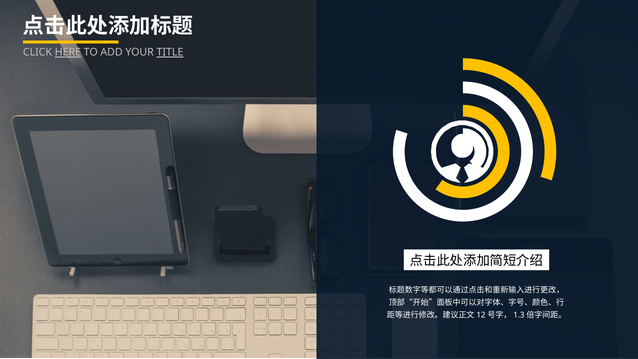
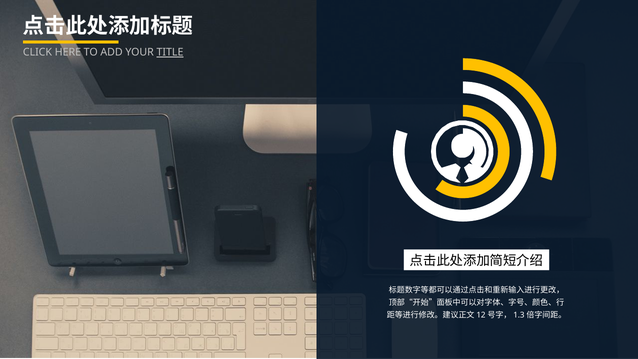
HERE underline: present -> none (68, 52)
